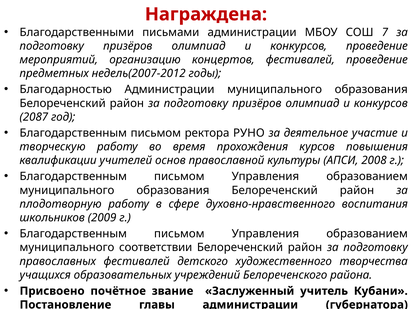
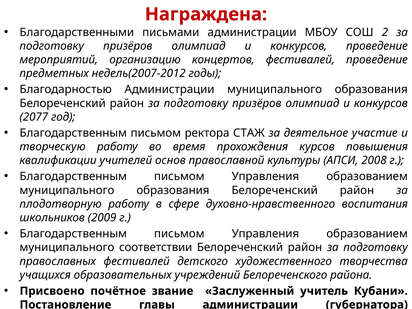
7: 7 -> 2 (385, 32)
2087: 2087 -> 2077 (34, 117)
РУНО: РУНО -> СТАЖ (249, 133)
